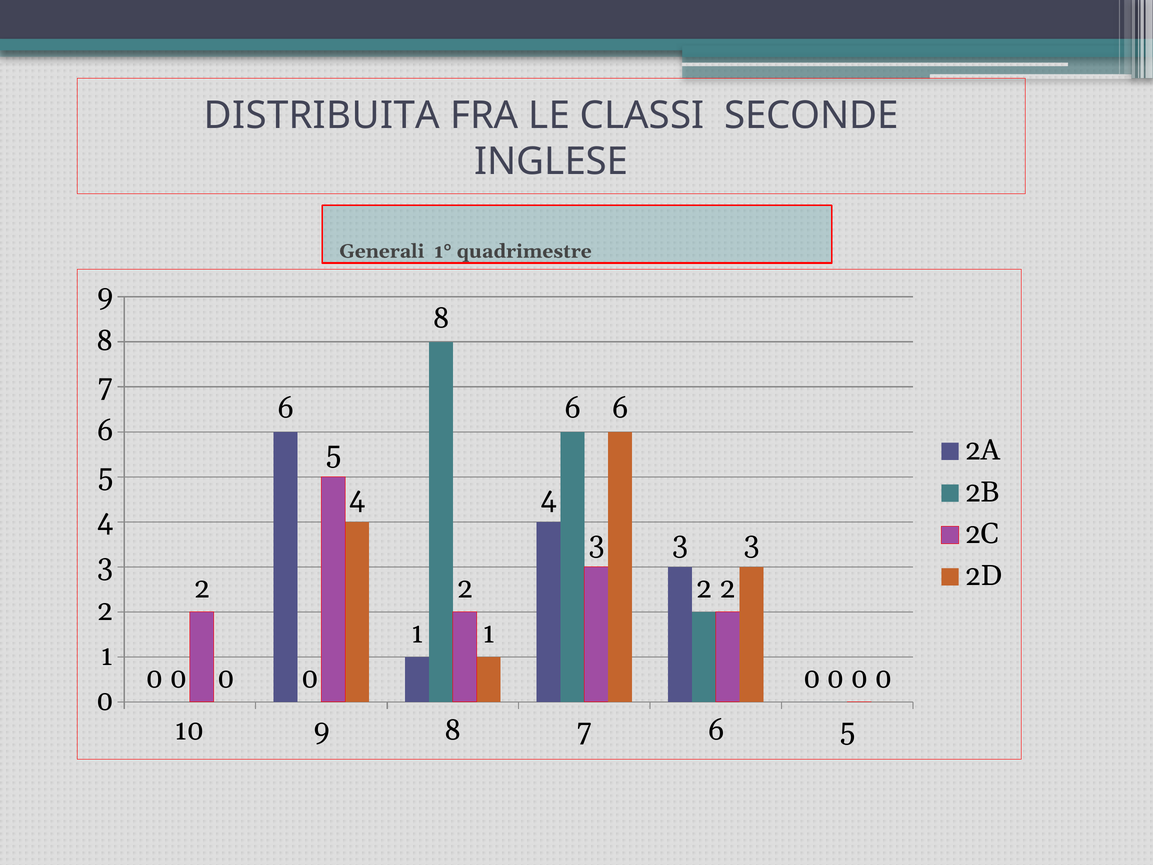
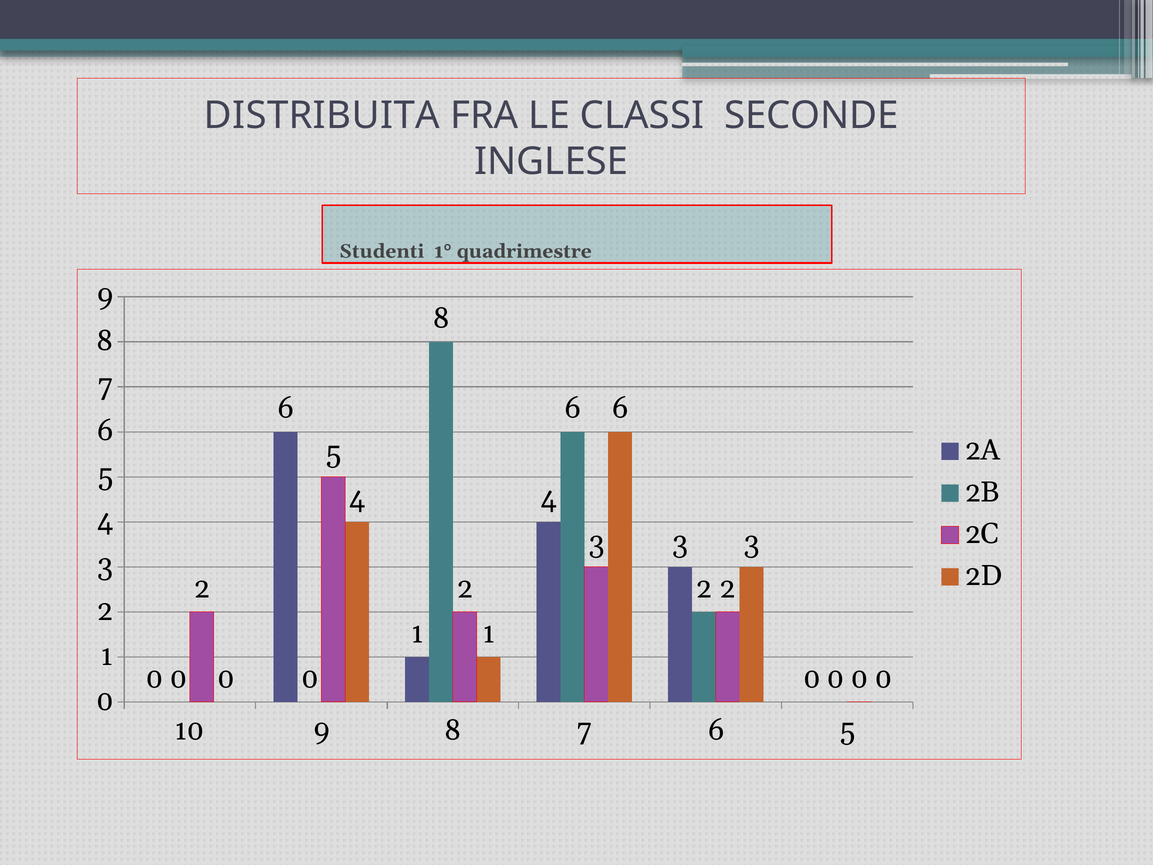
Generali: Generali -> Studenti (382, 251)
